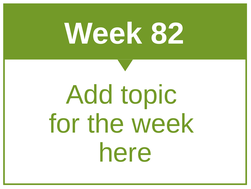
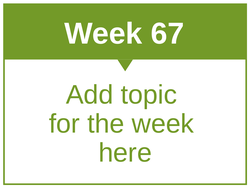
82: 82 -> 67 (167, 34)
